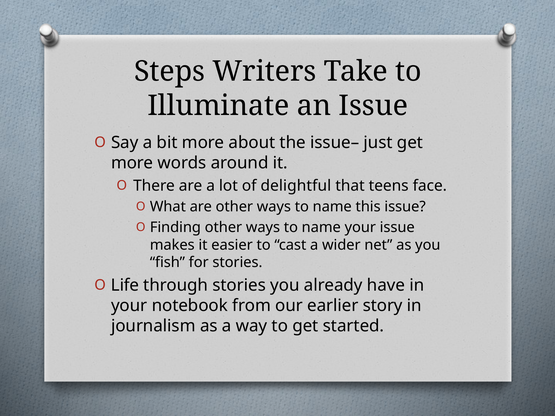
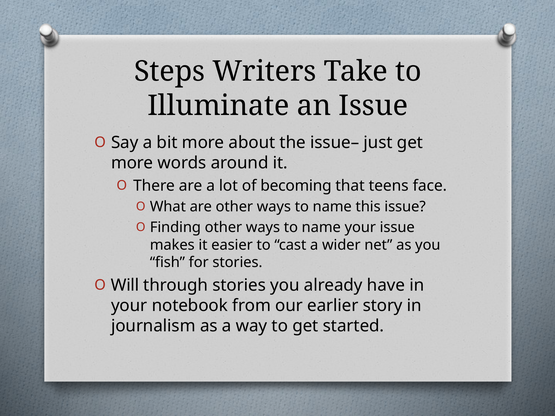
delightful: delightful -> becoming (296, 186)
Life: Life -> Will (125, 285)
